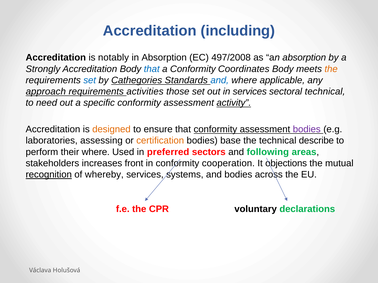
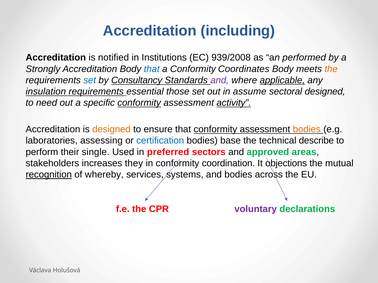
notably: notably -> notified (114, 58)
in Absorption: Absorption -> Institutions (164, 58)
497/2008: 497/2008 -> 939/2008 (231, 58)
an absorption: absorption -> performed (304, 58)
Cathegories: Cathegories -> Consultancy (137, 80)
and colour: blue -> purple (220, 80)
applicable underline: none -> present (282, 80)
approach: approach -> insulation (46, 92)
activities: activities -> essential (145, 92)
in services: services -> assume (250, 92)
sectoral technical: technical -> designed (325, 92)
conformity underline: none -> present (139, 103)
bodies colour: purple -> orange (307, 130)
certification colour: orange -> blue (160, 141)
their where: where -> single (96, 152)
following: following -> approved (268, 152)
front: front -> they (134, 164)
cooperation: cooperation -> coordination (228, 164)
voluntary colour: black -> purple (256, 209)
